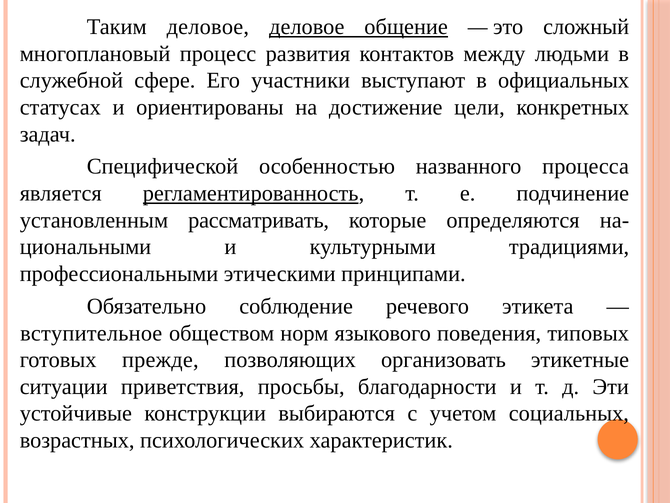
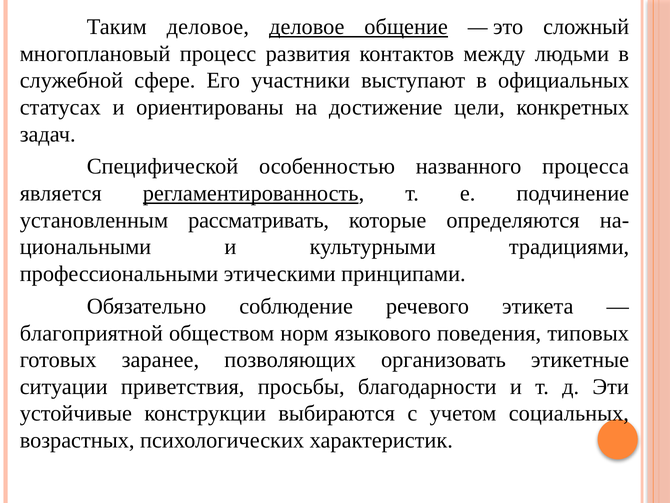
вступительное: вступительное -> благоприятной (91, 333)
прежде: прежде -> заранее (160, 360)
